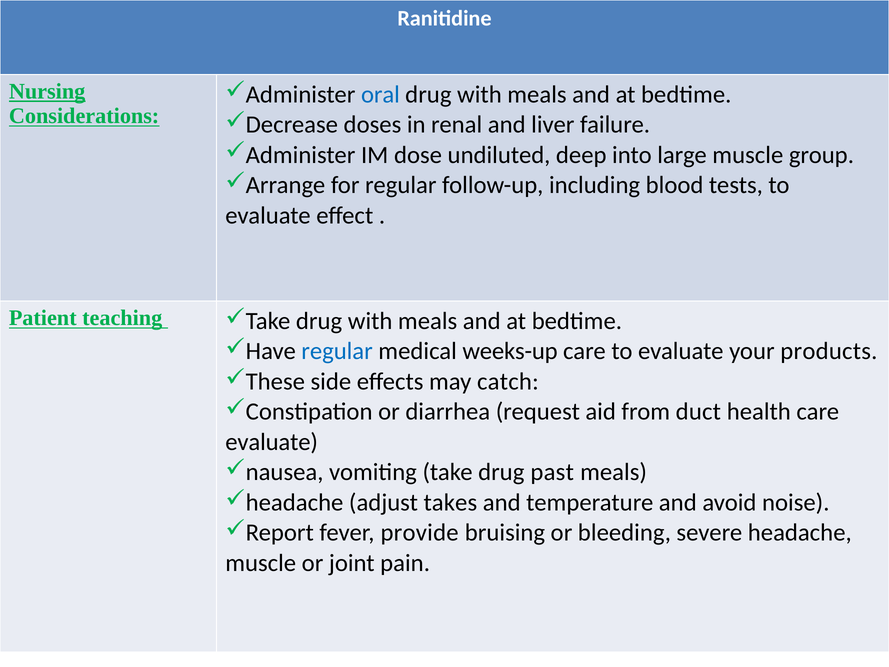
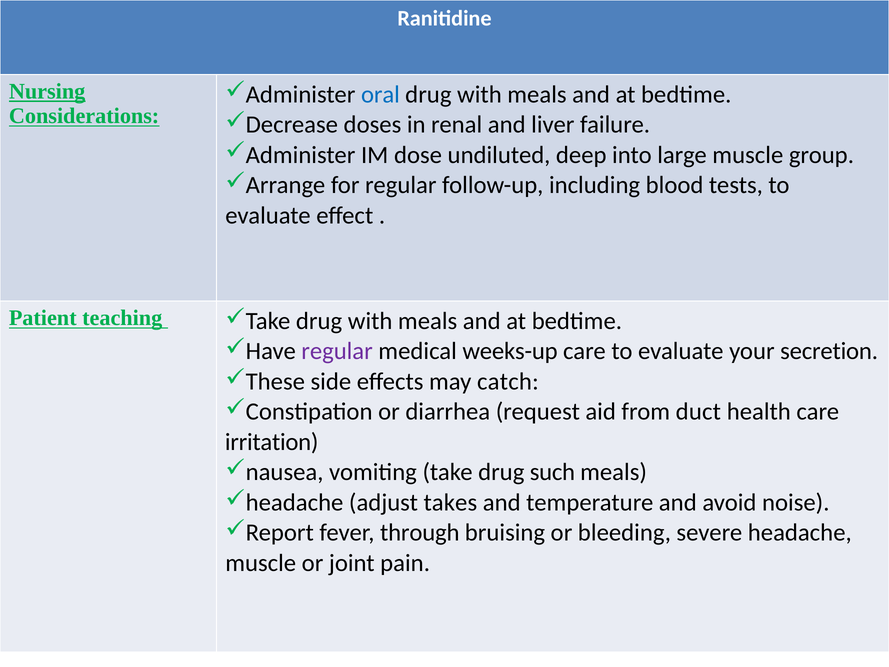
regular colour: blue -> purple (337, 351)
products: products -> secretion (829, 351)
evaluate: evaluate -> irritation (272, 442)
past: past -> such (552, 472)
provide: provide -> through (420, 533)
